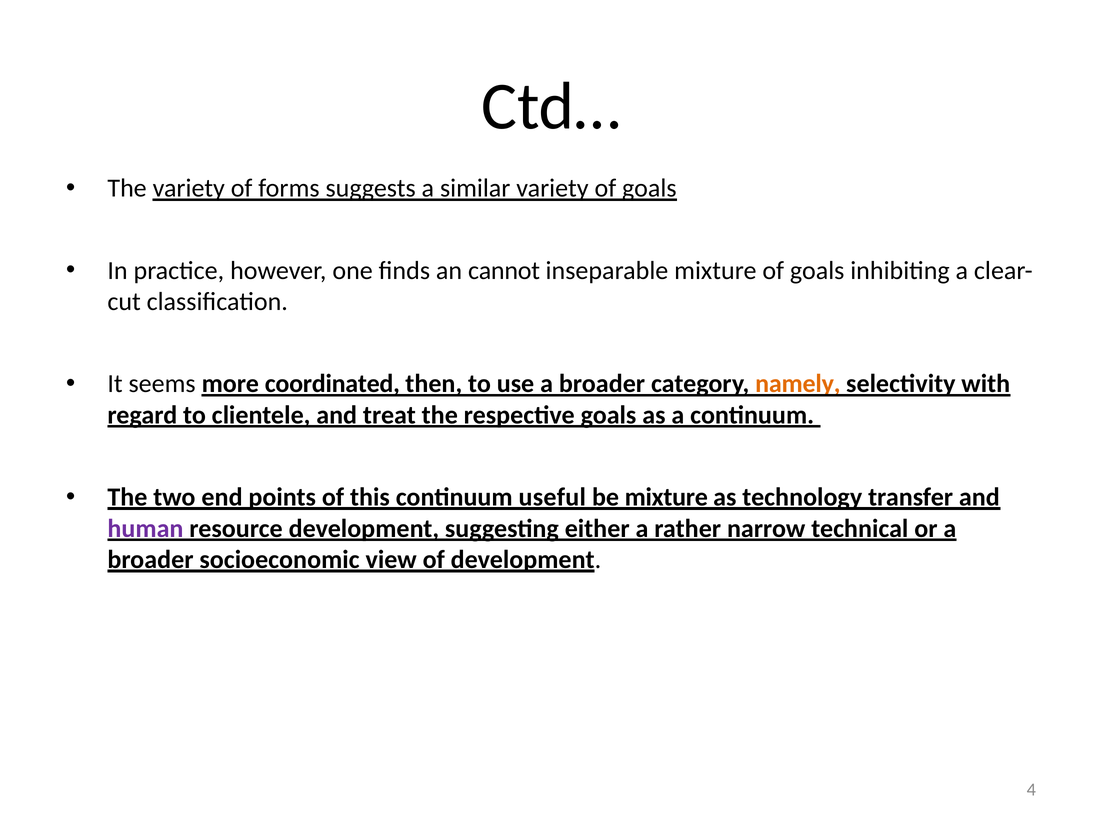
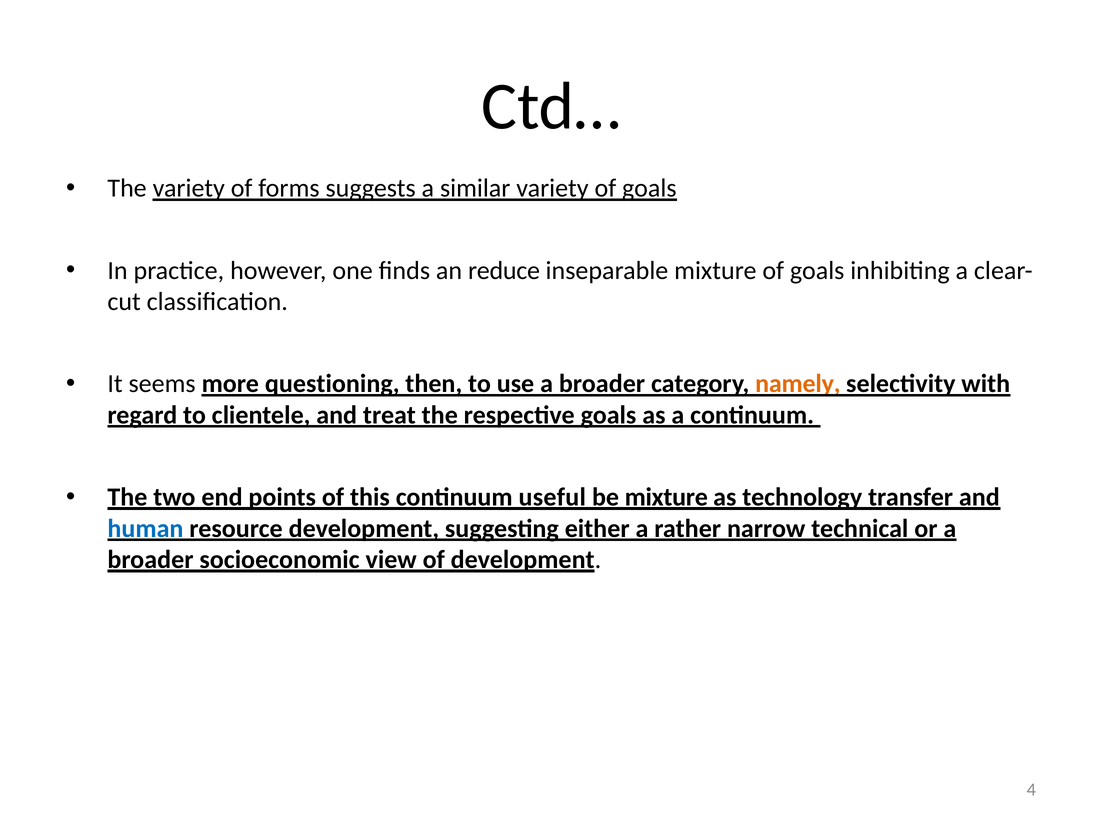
cannot: cannot -> reduce (504, 270)
coordinated: coordinated -> questioning (332, 384)
human colour: purple -> blue (145, 528)
